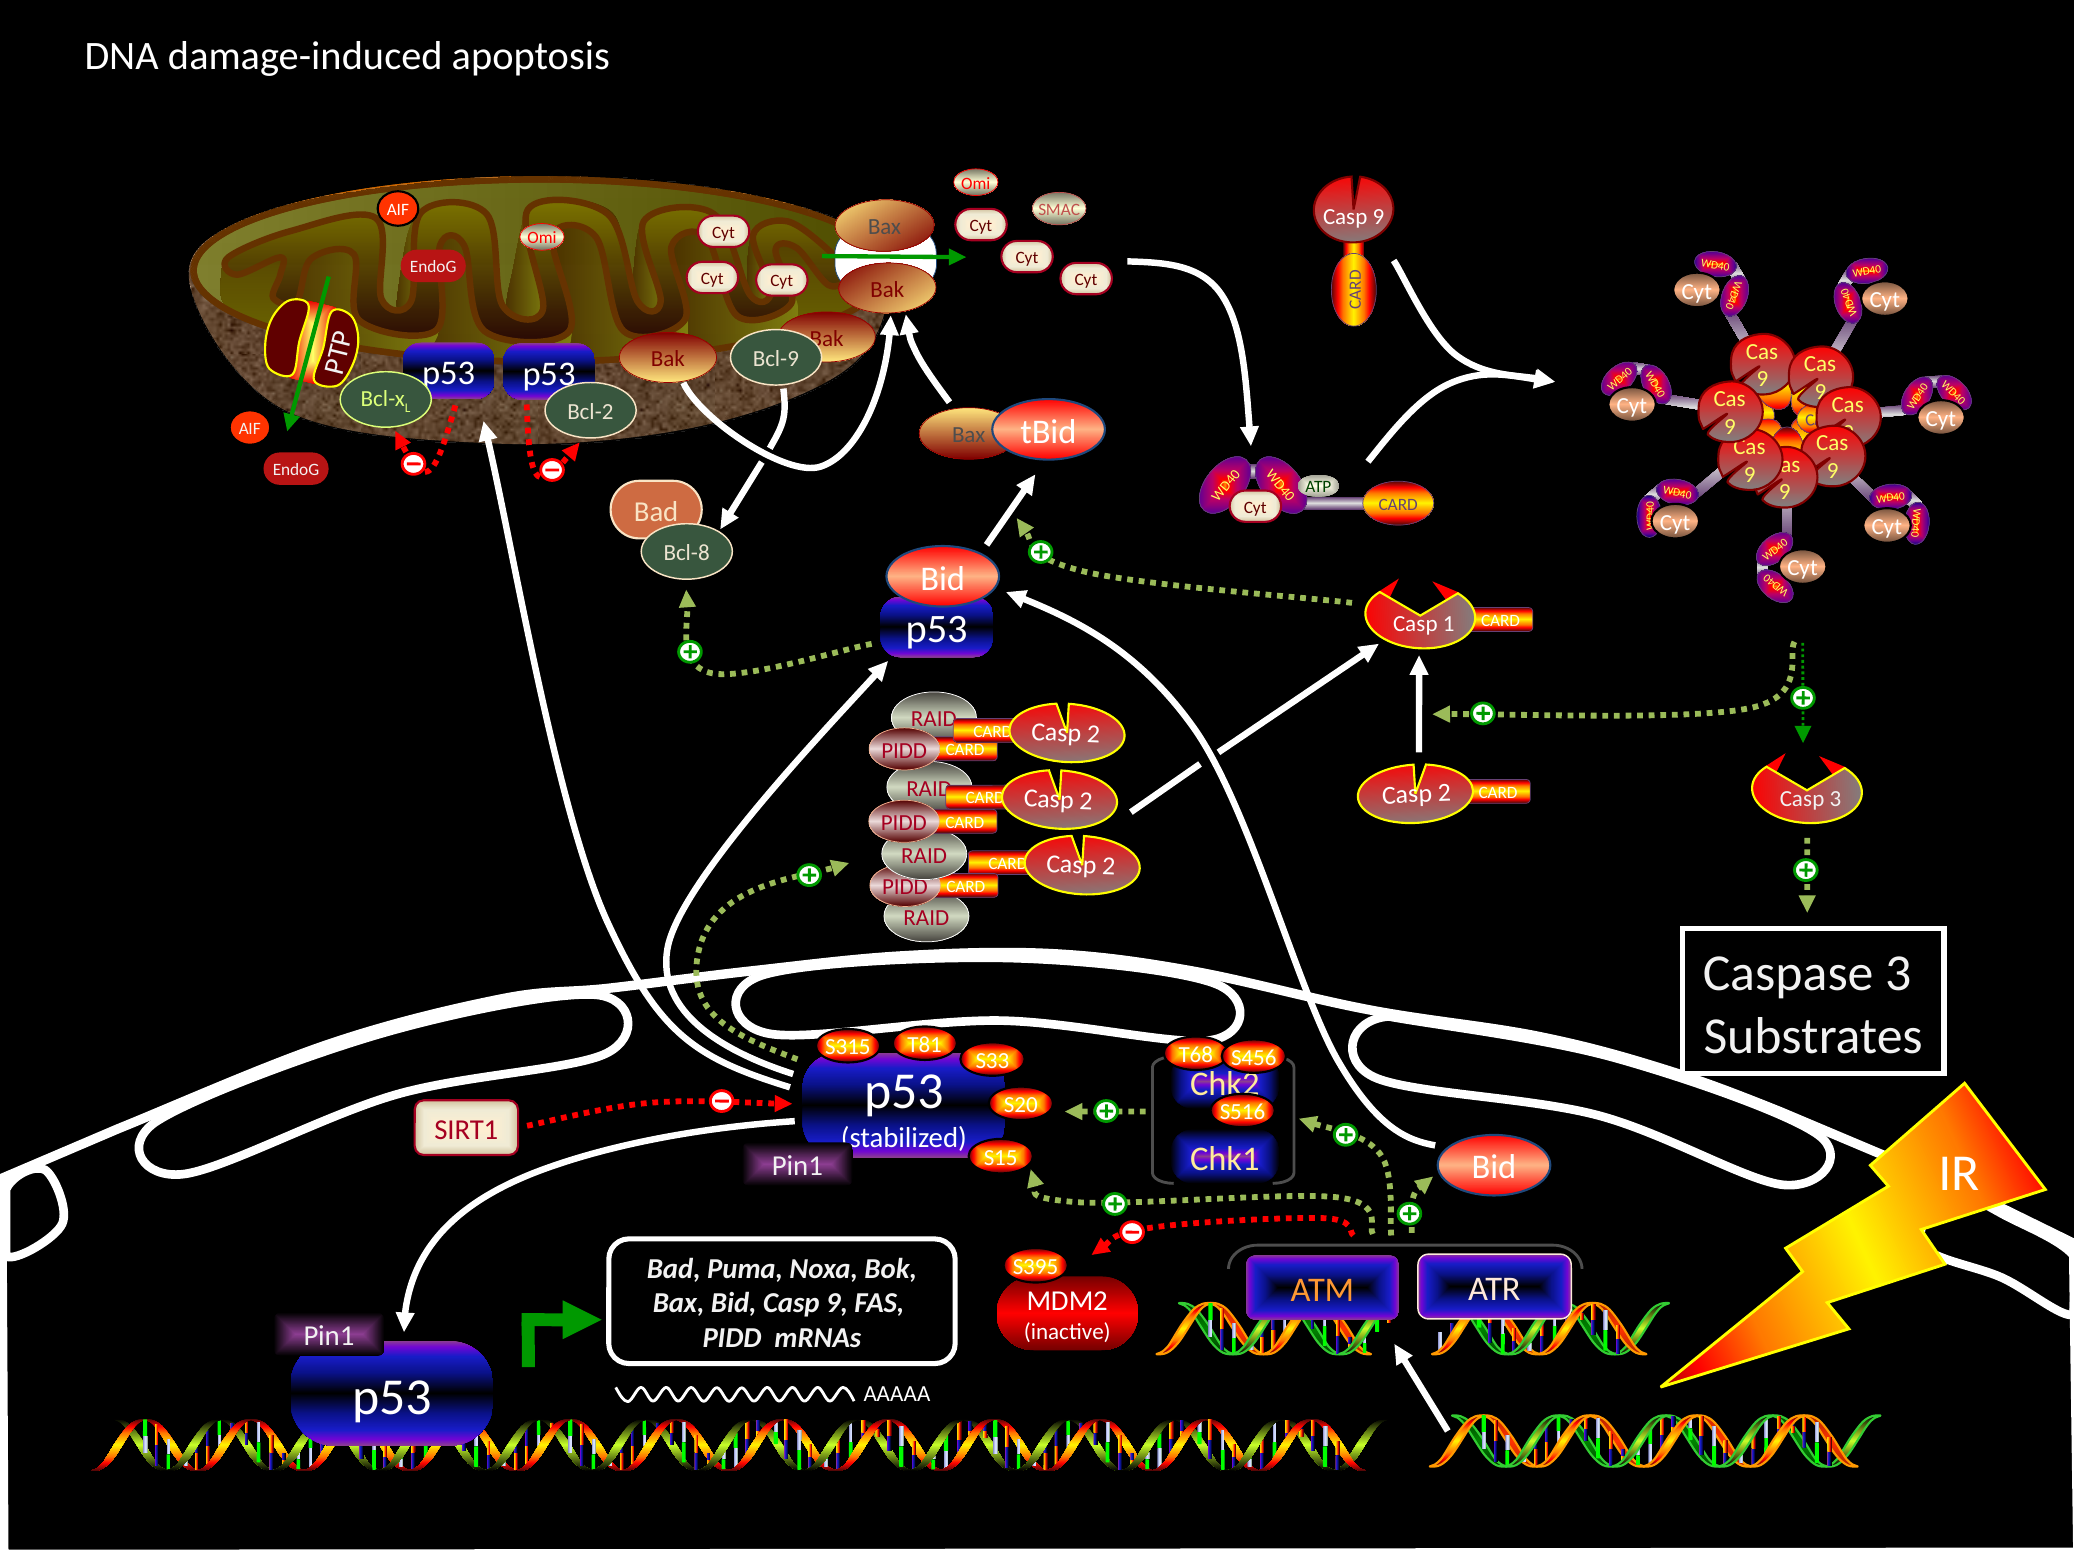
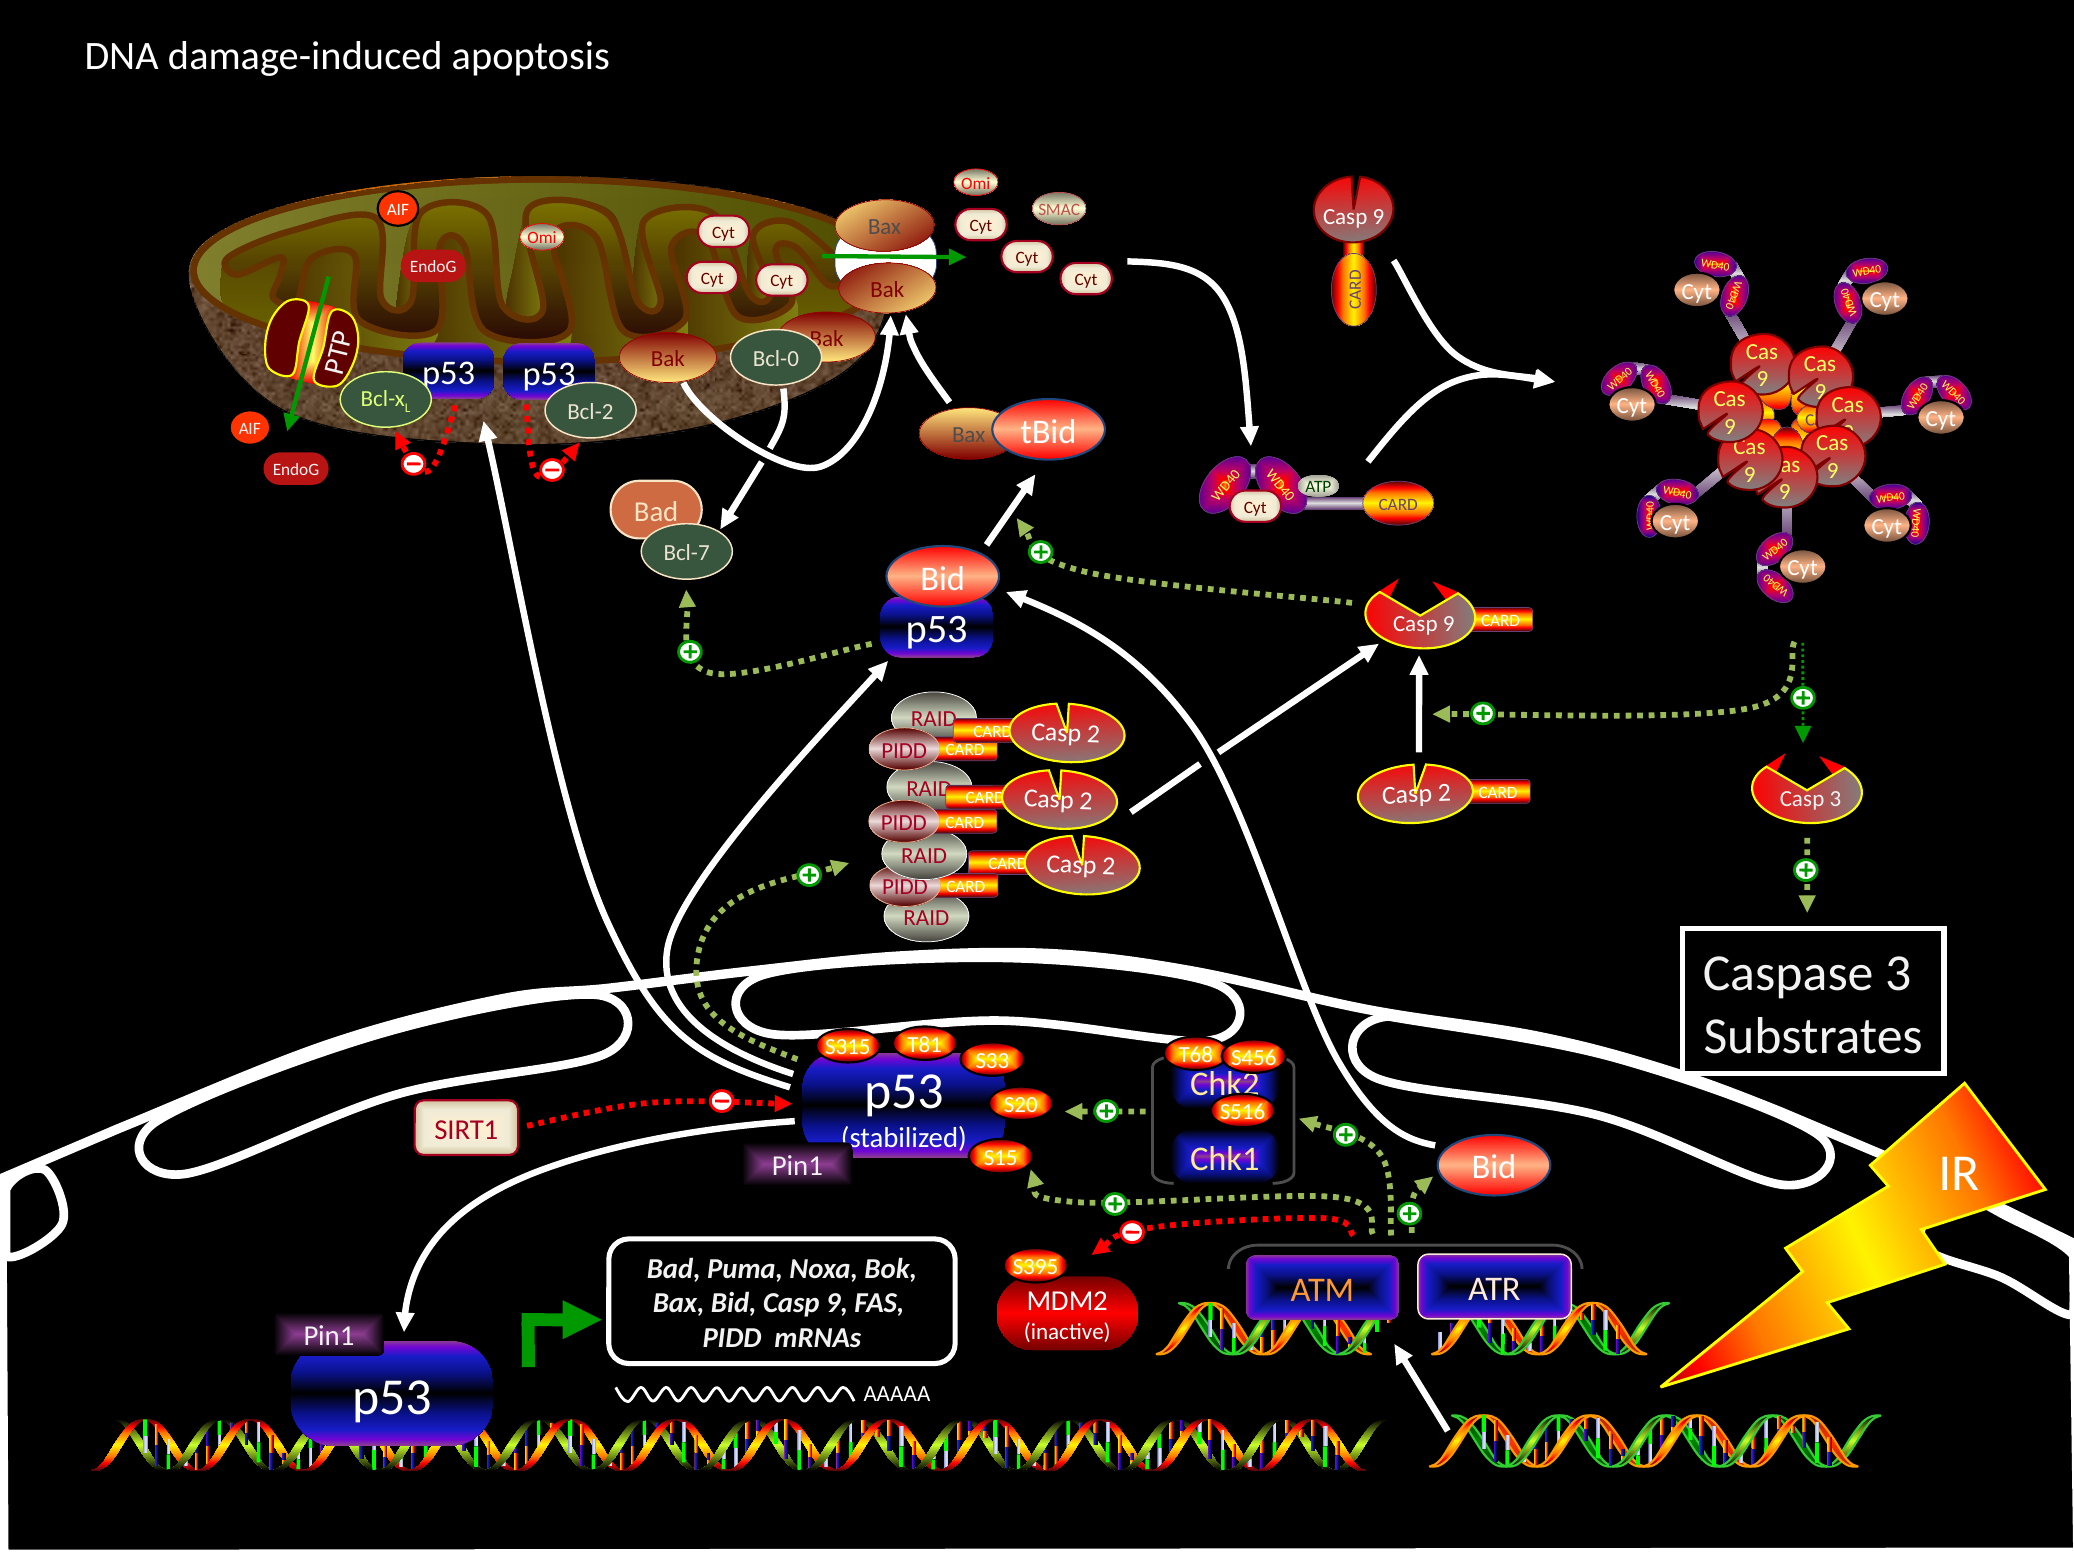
Bcl-9: Bcl-9 -> Bcl-0 (776, 359)
Bcl-8: Bcl-8 -> Bcl-7 (687, 553)
1: 1 -> 9 (1449, 624)
